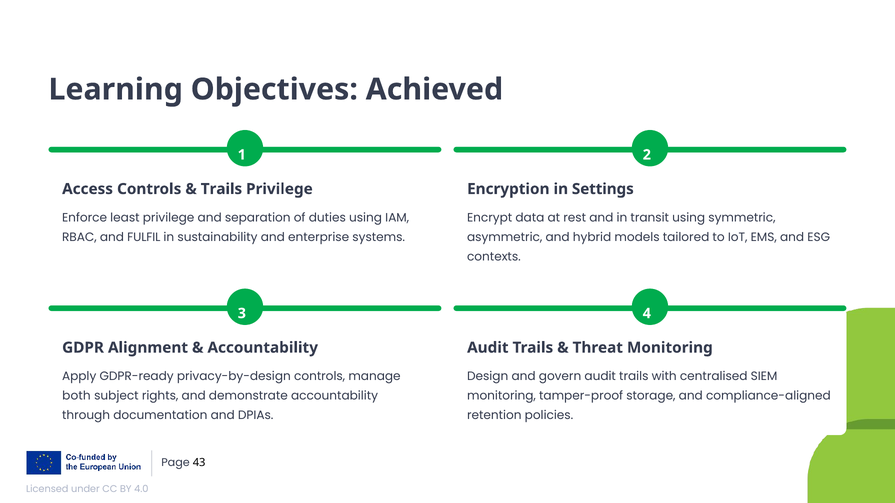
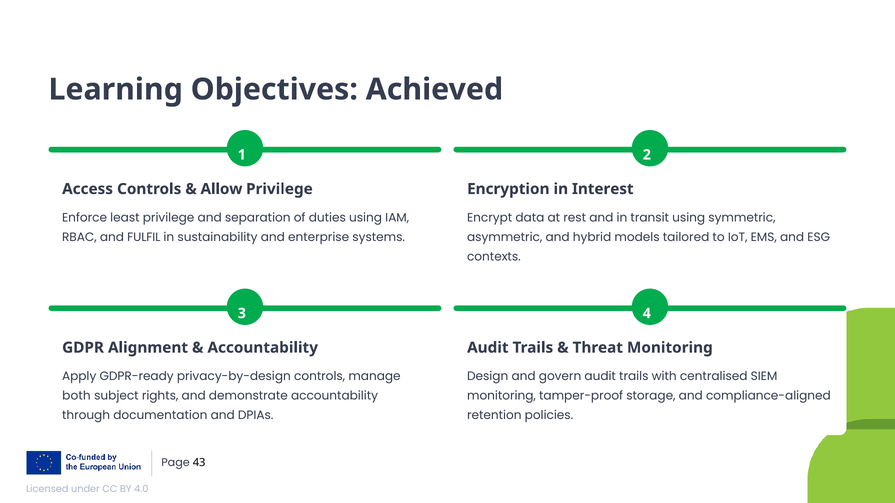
Trails: Trails -> Allow (221, 189)
Settings: Settings -> Interest (603, 189)
